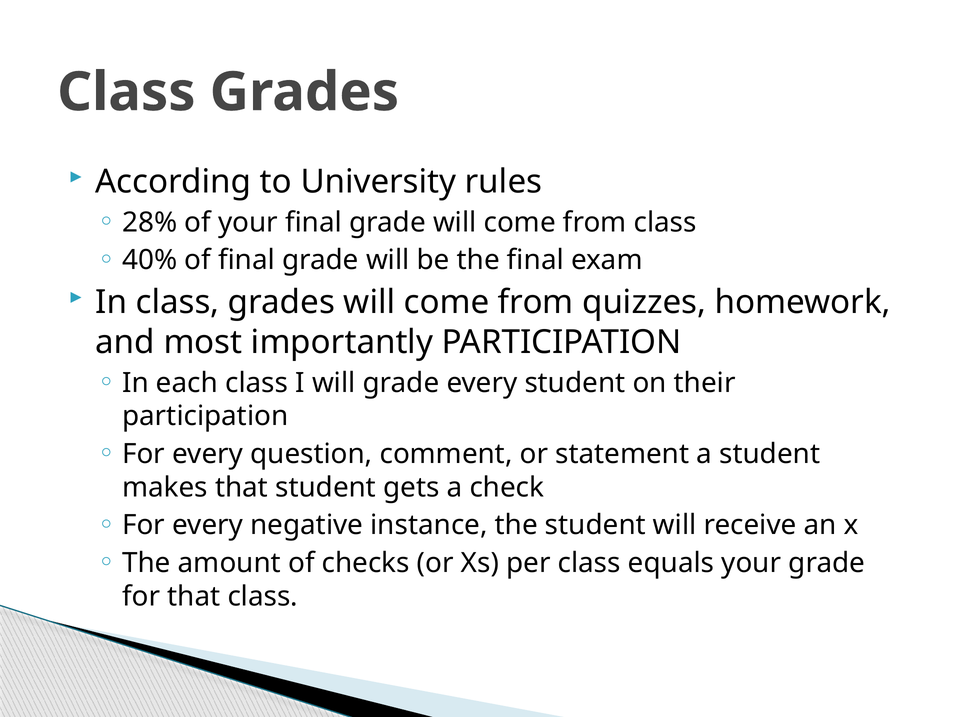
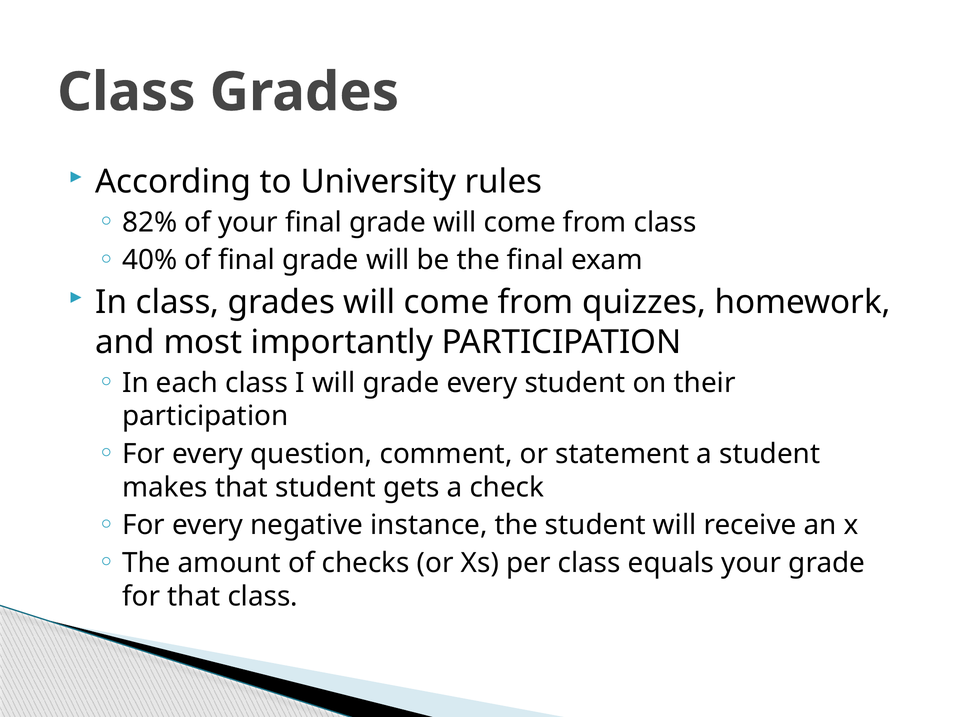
28%: 28% -> 82% (150, 222)
